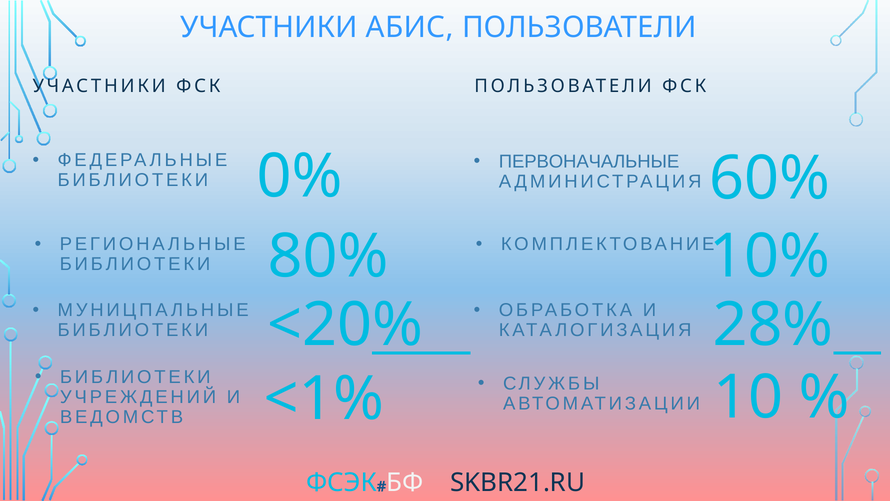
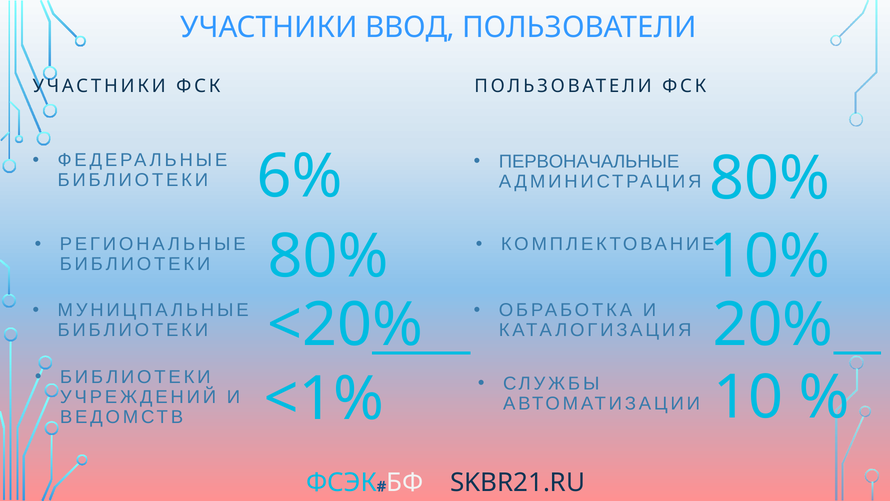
АБИС: АБИС -> ВВОД (410, 28)
0%: 0% -> 6% (300, 177)
60%: 60% -> 80% (770, 179)
28%: 28% -> 20% (773, 325)
